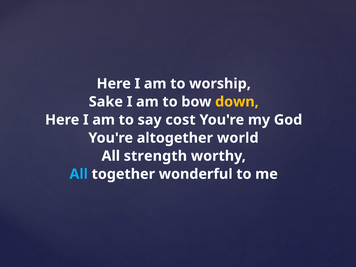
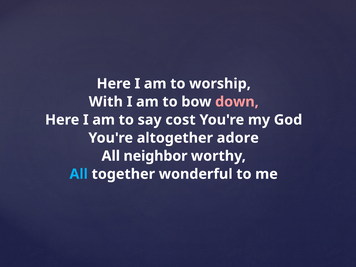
Sake: Sake -> With (106, 102)
down colour: yellow -> pink (237, 102)
world: world -> adore (238, 138)
strength: strength -> neighbor (156, 156)
